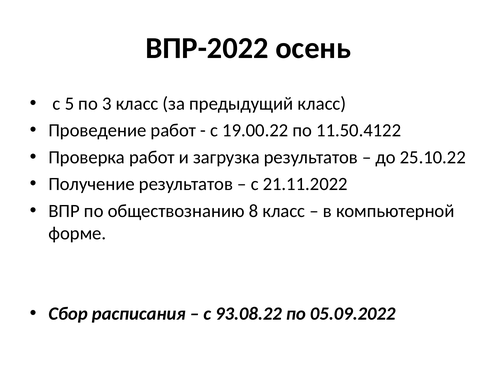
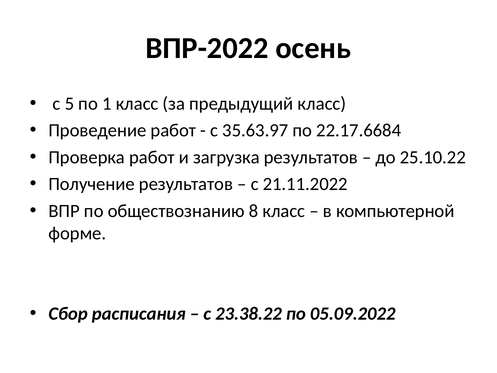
3: 3 -> 1 (107, 103)
19.00.22: 19.00.22 -> 35.63.97 (255, 130)
11.50.4122: 11.50.4122 -> 22.17.6684 (359, 130)
93.08.22: 93.08.22 -> 23.38.22 (248, 314)
